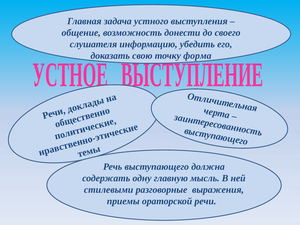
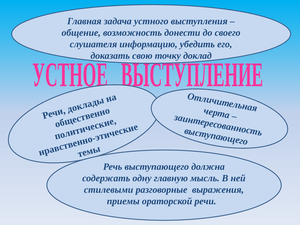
форма: форма -> доклад (197, 56)
